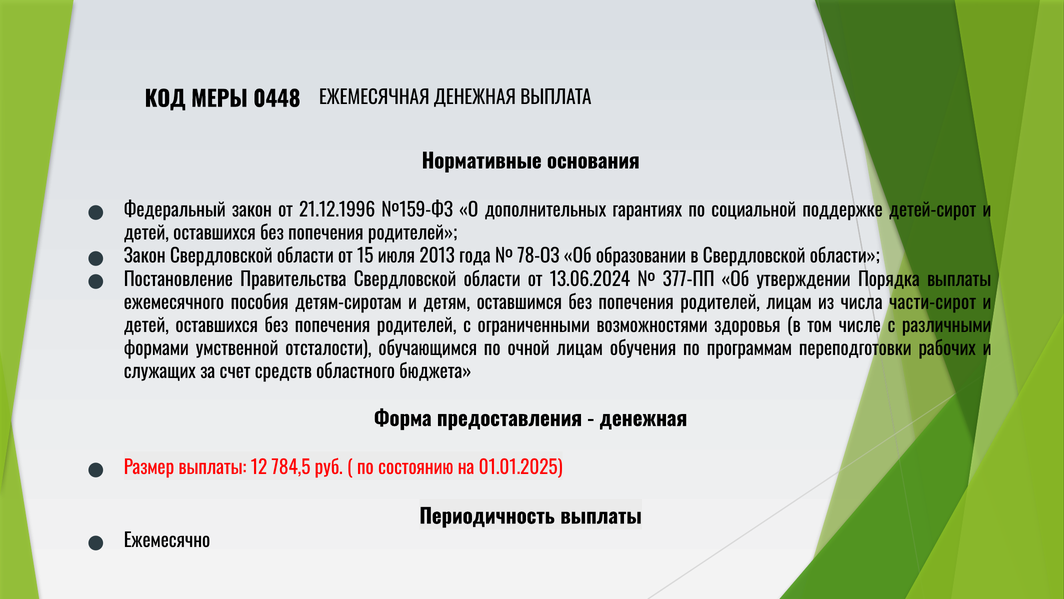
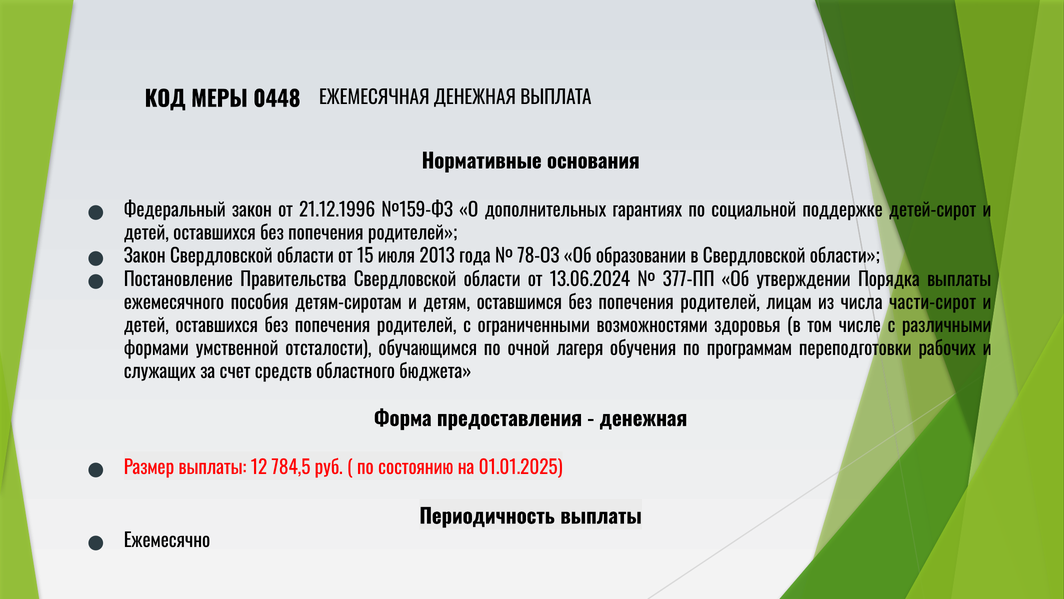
очной лицам: лицам -> лагеря (580, 349)
